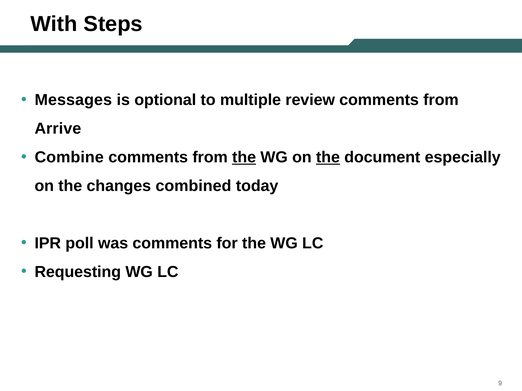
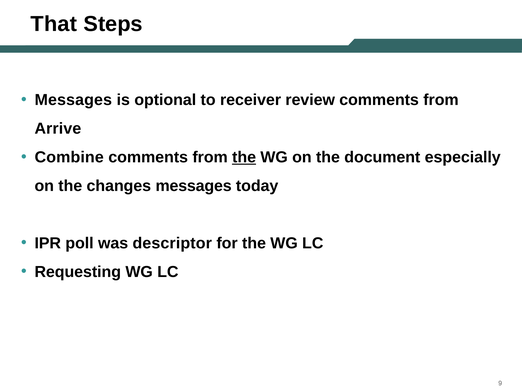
With: With -> That (54, 24)
multiple: multiple -> receiver (251, 100)
the underline: present -> none (328, 157)
changes combined: combined -> messages (194, 186)
was comments: comments -> descriptor (172, 244)
